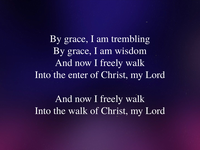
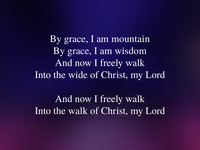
trembling: trembling -> mountain (131, 39)
enter: enter -> wide (78, 75)
